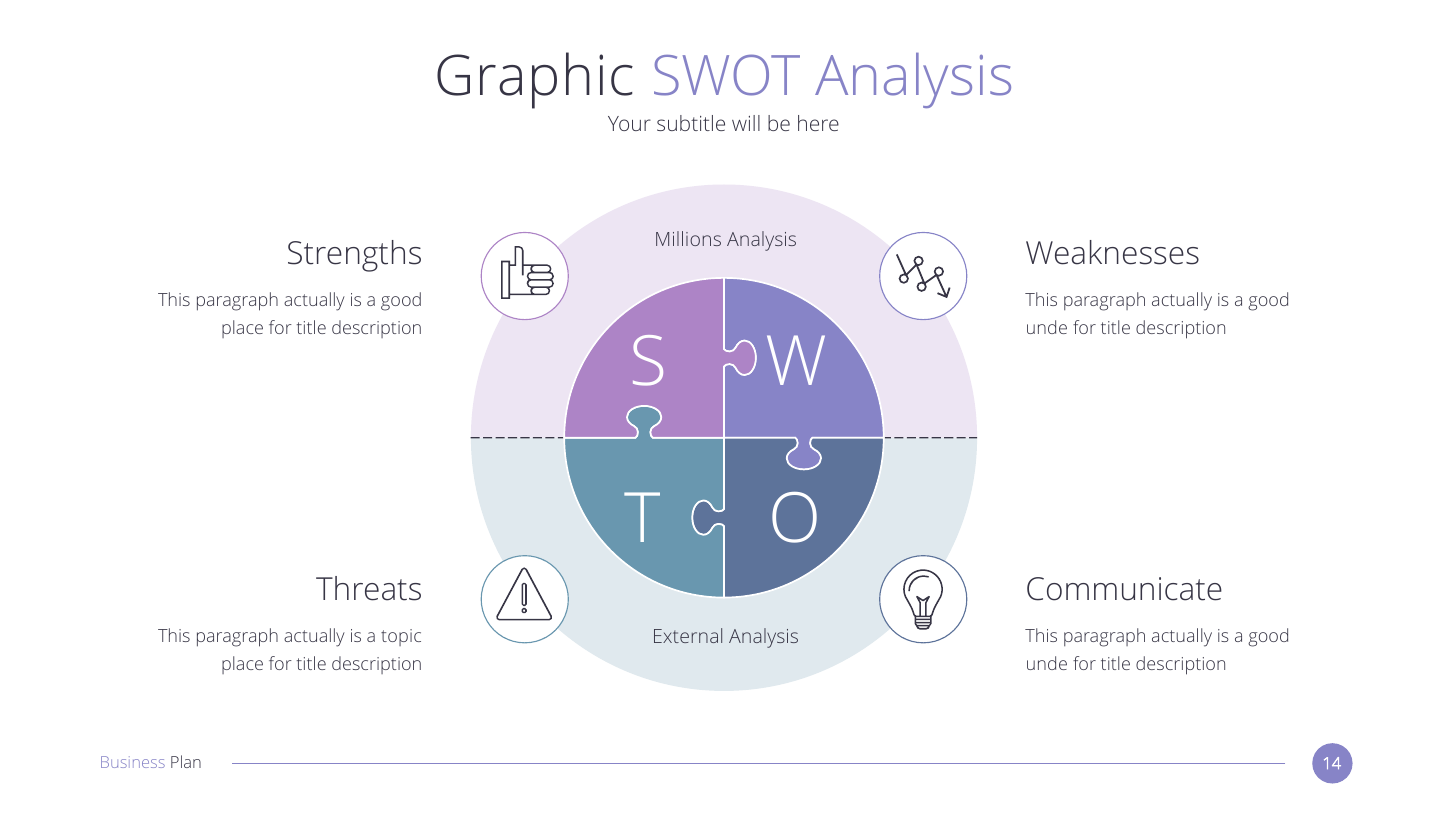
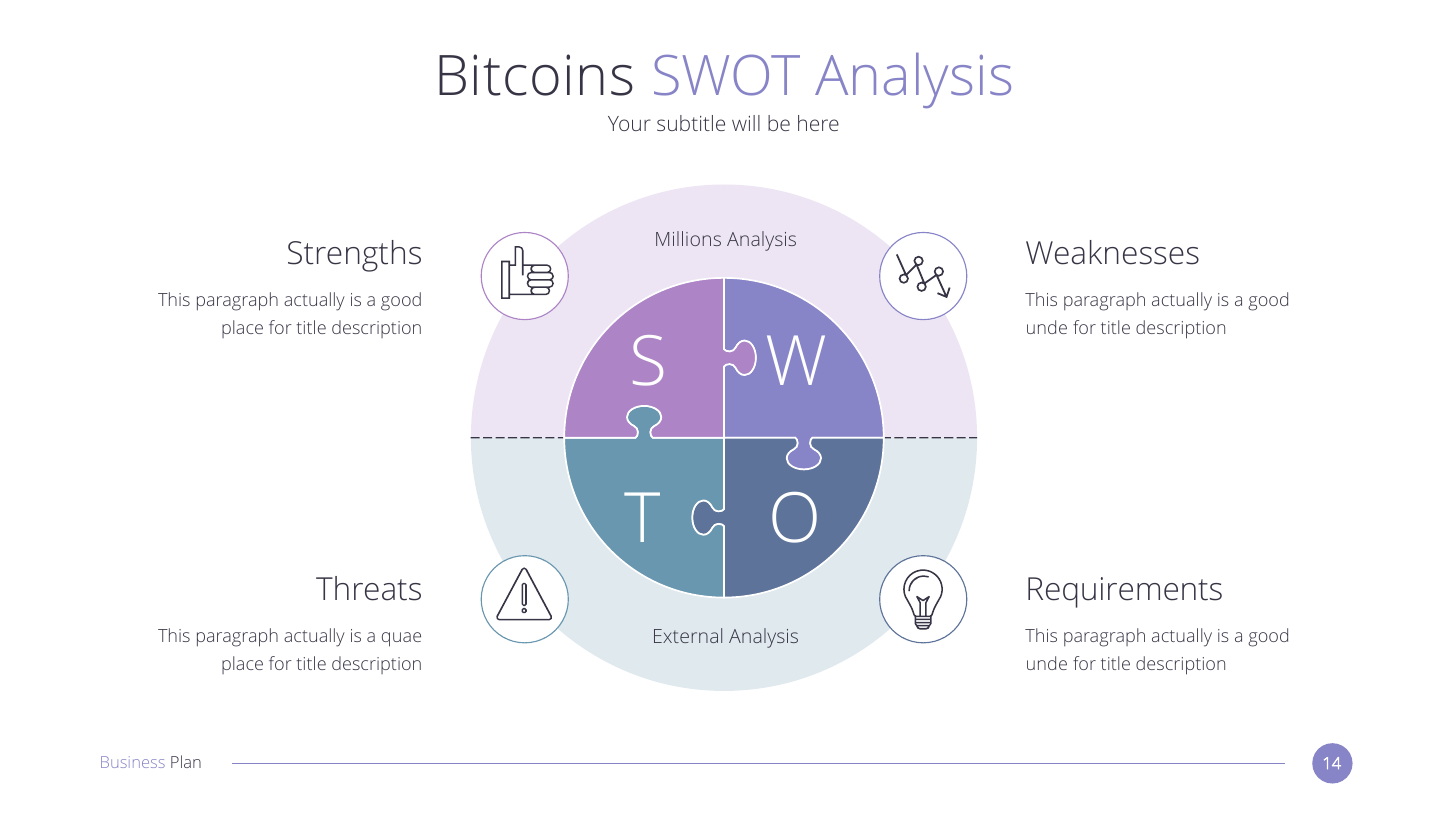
Graphic: Graphic -> Bitcoins (535, 77)
Communicate: Communicate -> Requirements (1124, 589)
topic: topic -> quae (402, 636)
